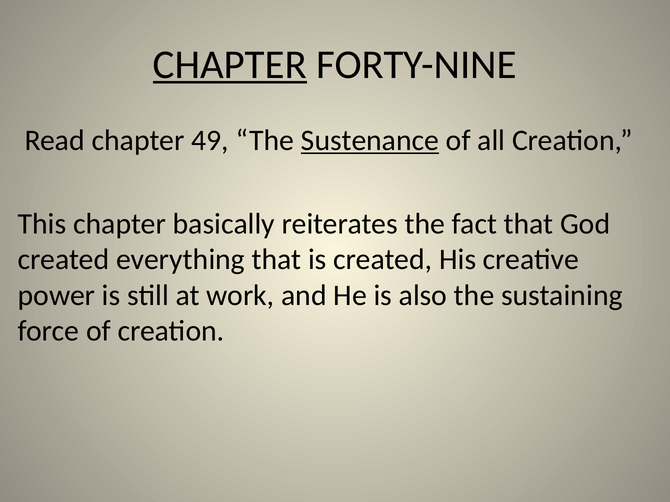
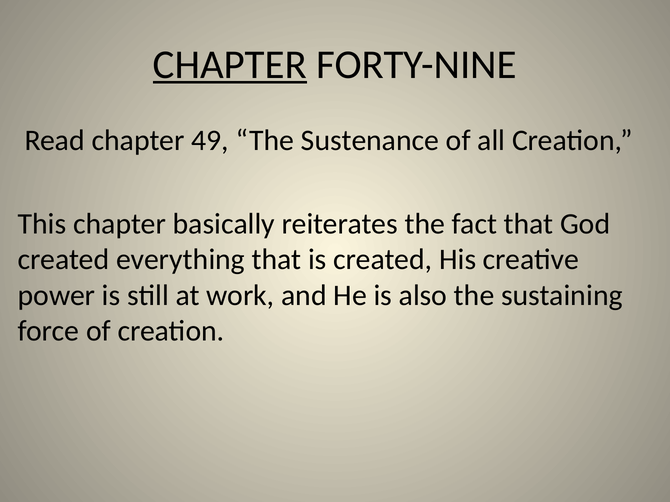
Sustenance underline: present -> none (370, 141)
